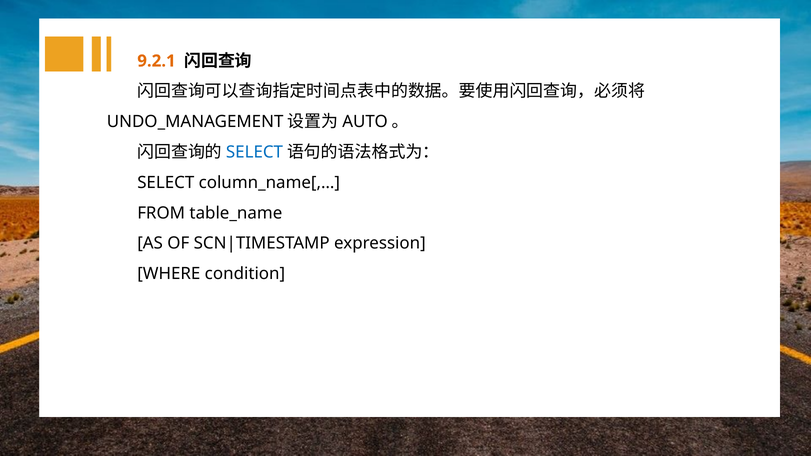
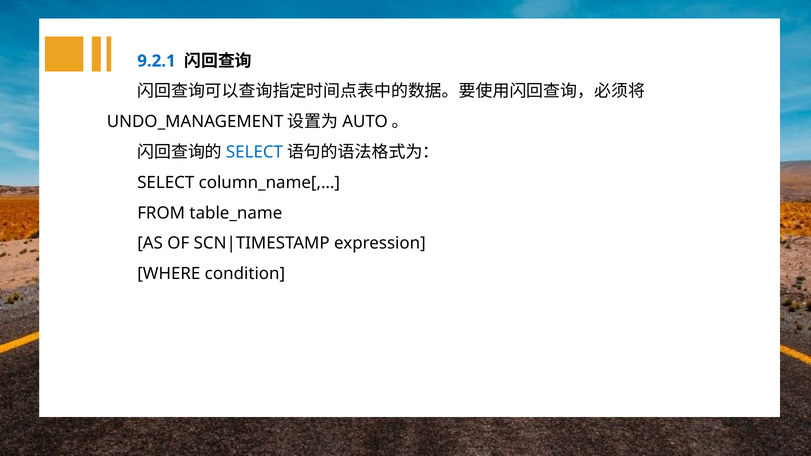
9.2.1 colour: orange -> blue (156, 61)
